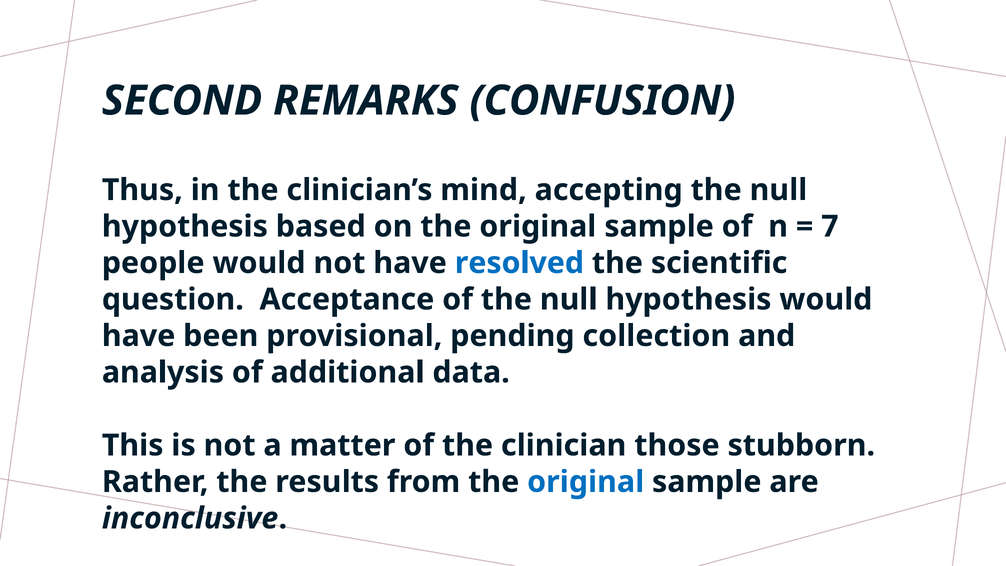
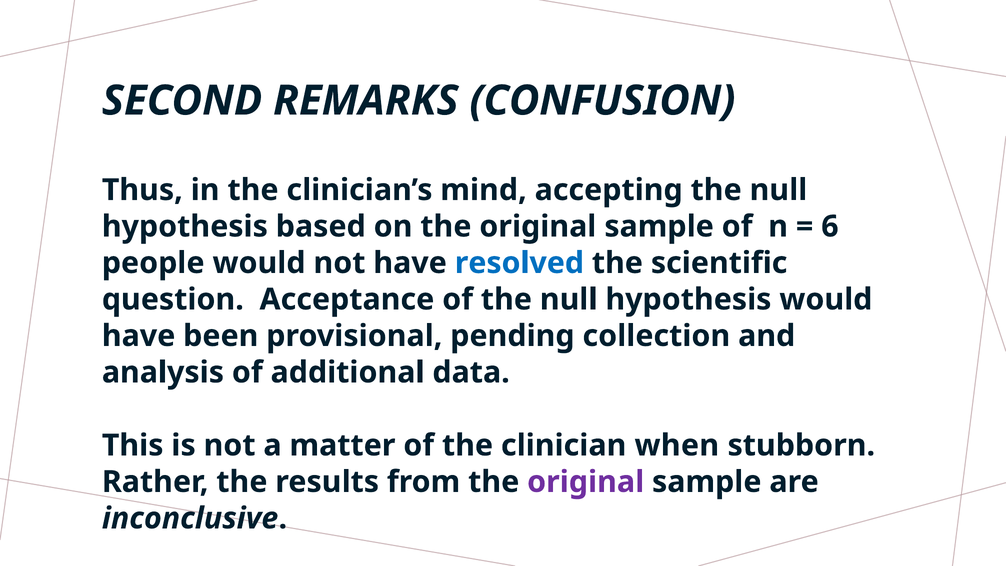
7: 7 -> 6 (830, 226)
those: those -> when (677, 445)
original colour: blue -> purple (586, 482)
